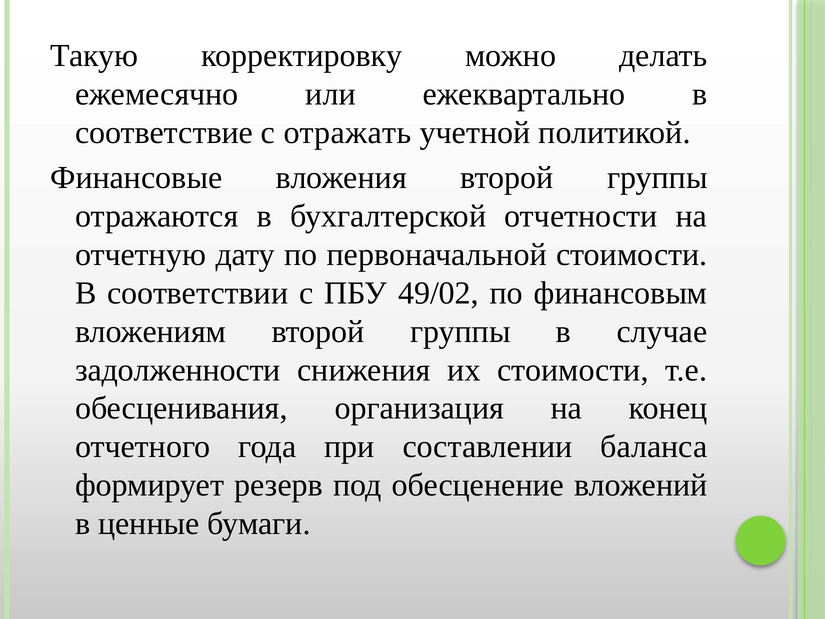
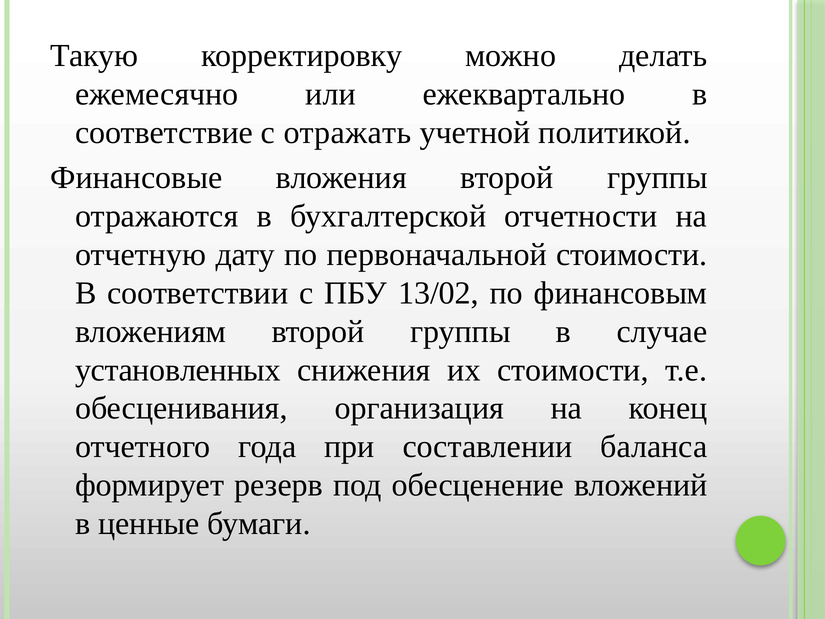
49/02: 49/02 -> 13/02 (439, 293)
задолженности: задолженности -> установленных (178, 370)
